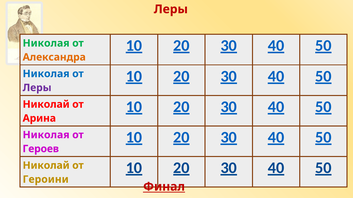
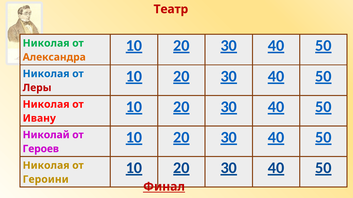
Леры: Леры -> Театр (171, 9)
Леры colour: purple -> red (37, 88)
Николай: Николай -> Николая (46, 105)
Арина: Арина -> Ивану (39, 119)
Николая: Николая -> Николай (46, 135)
Николай: Николай -> Николая (46, 166)
